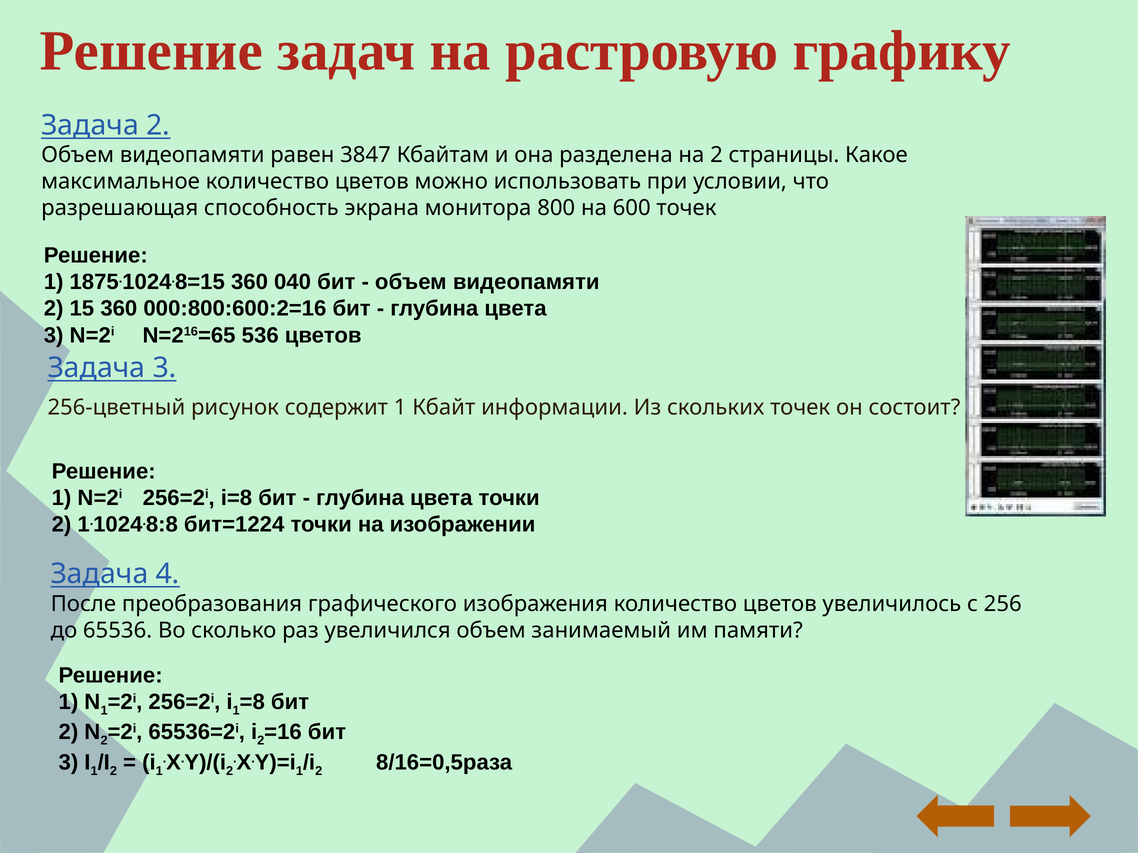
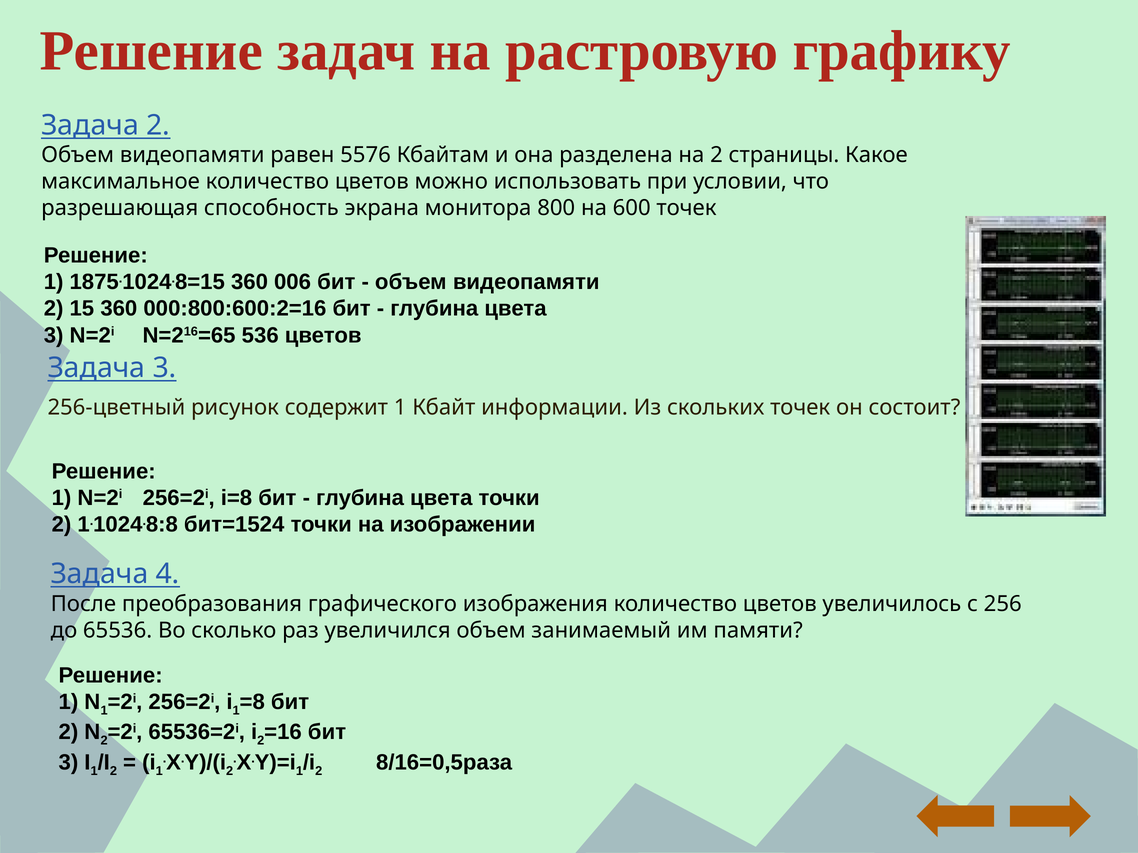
3847: 3847 -> 5576 (366, 155)
040: 040 -> 006 (293, 282)
бит=1224: бит=1224 -> бит=1524 (234, 525)
